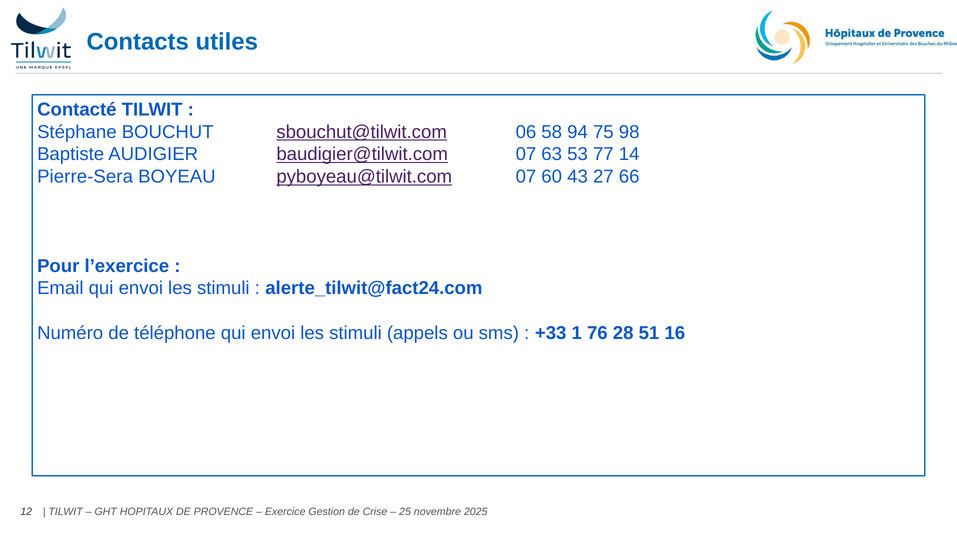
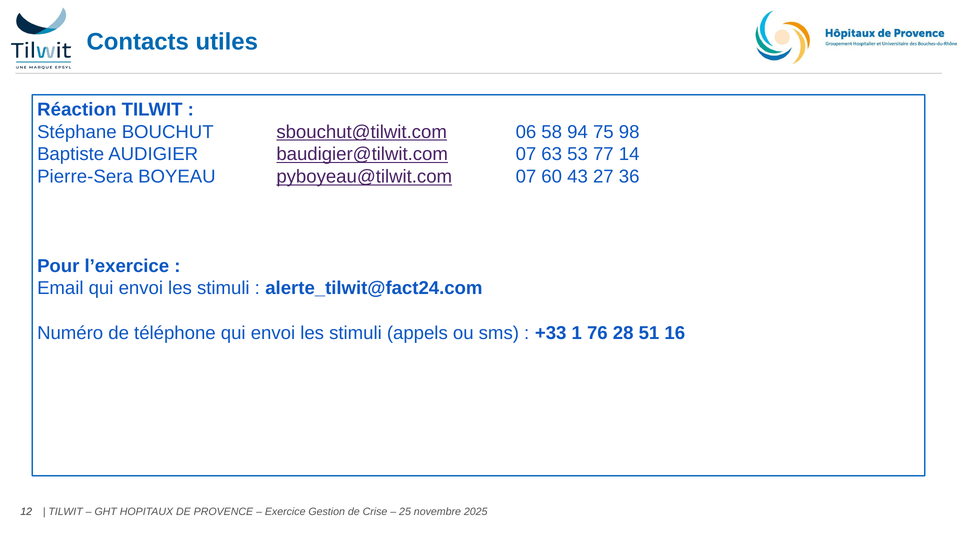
Contacté: Contacté -> Réaction (77, 110)
66: 66 -> 36 (629, 177)
